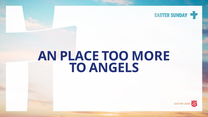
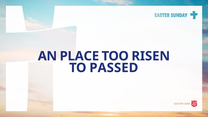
MORE: MORE -> RISEN (151, 56)
ANGELS: ANGELS -> PASSED (114, 68)
